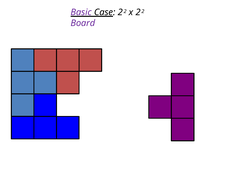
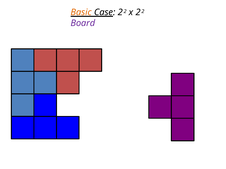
Basic colour: purple -> orange (81, 12)
